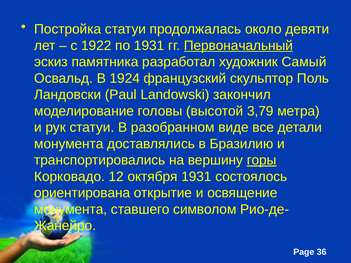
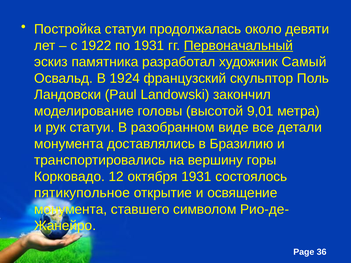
3,79: 3,79 -> 9,01 (260, 111)
горы underline: present -> none (262, 160)
ориентирована: ориентирована -> пятикупольное (82, 193)
